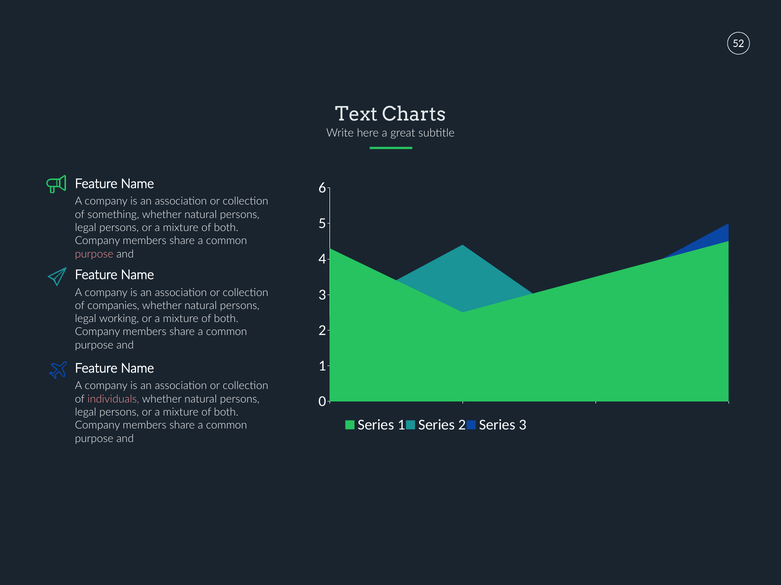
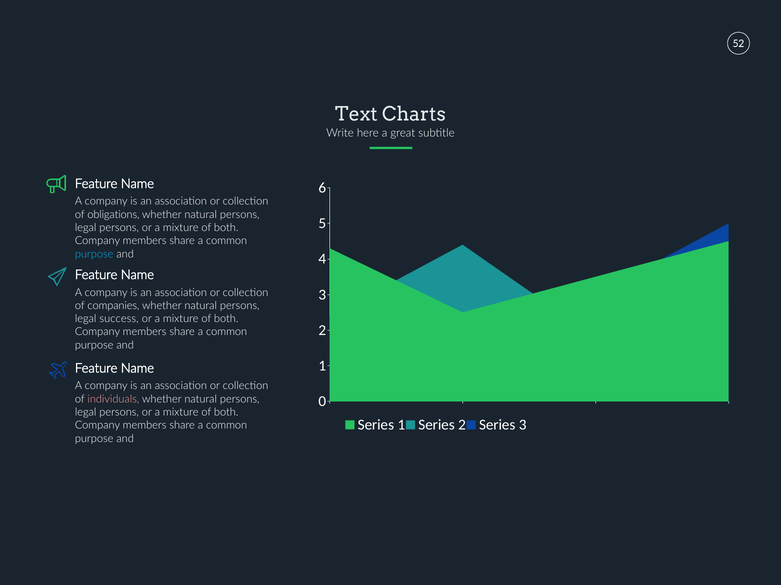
something: something -> obligations (113, 215)
purpose colour: pink -> light blue (94, 254)
working: working -> success (119, 319)
